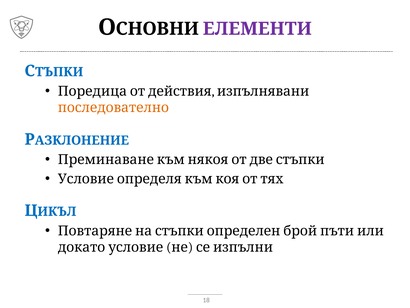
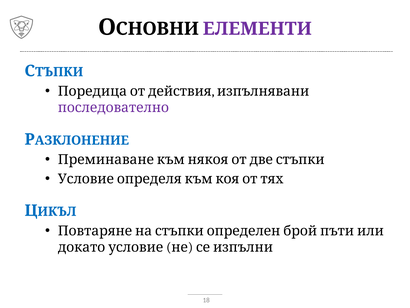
последователно colour: orange -> purple (113, 108)
